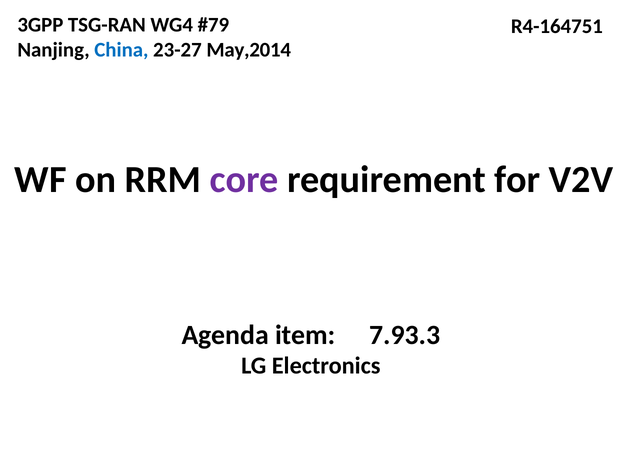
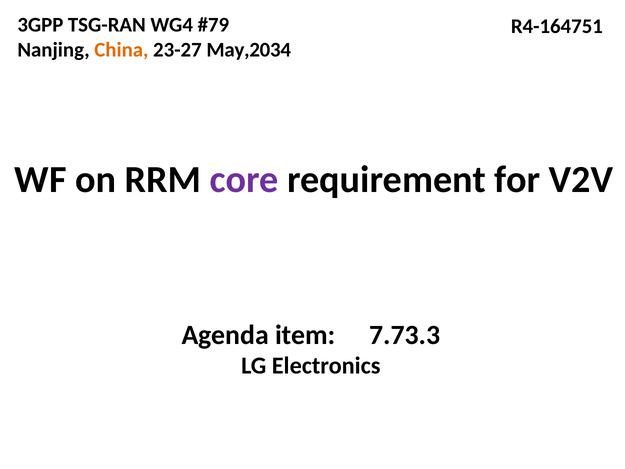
China colour: blue -> orange (121, 50)
May,2014: May,2014 -> May,2034 (249, 50)
7.93.3: 7.93.3 -> 7.73.3 (405, 335)
